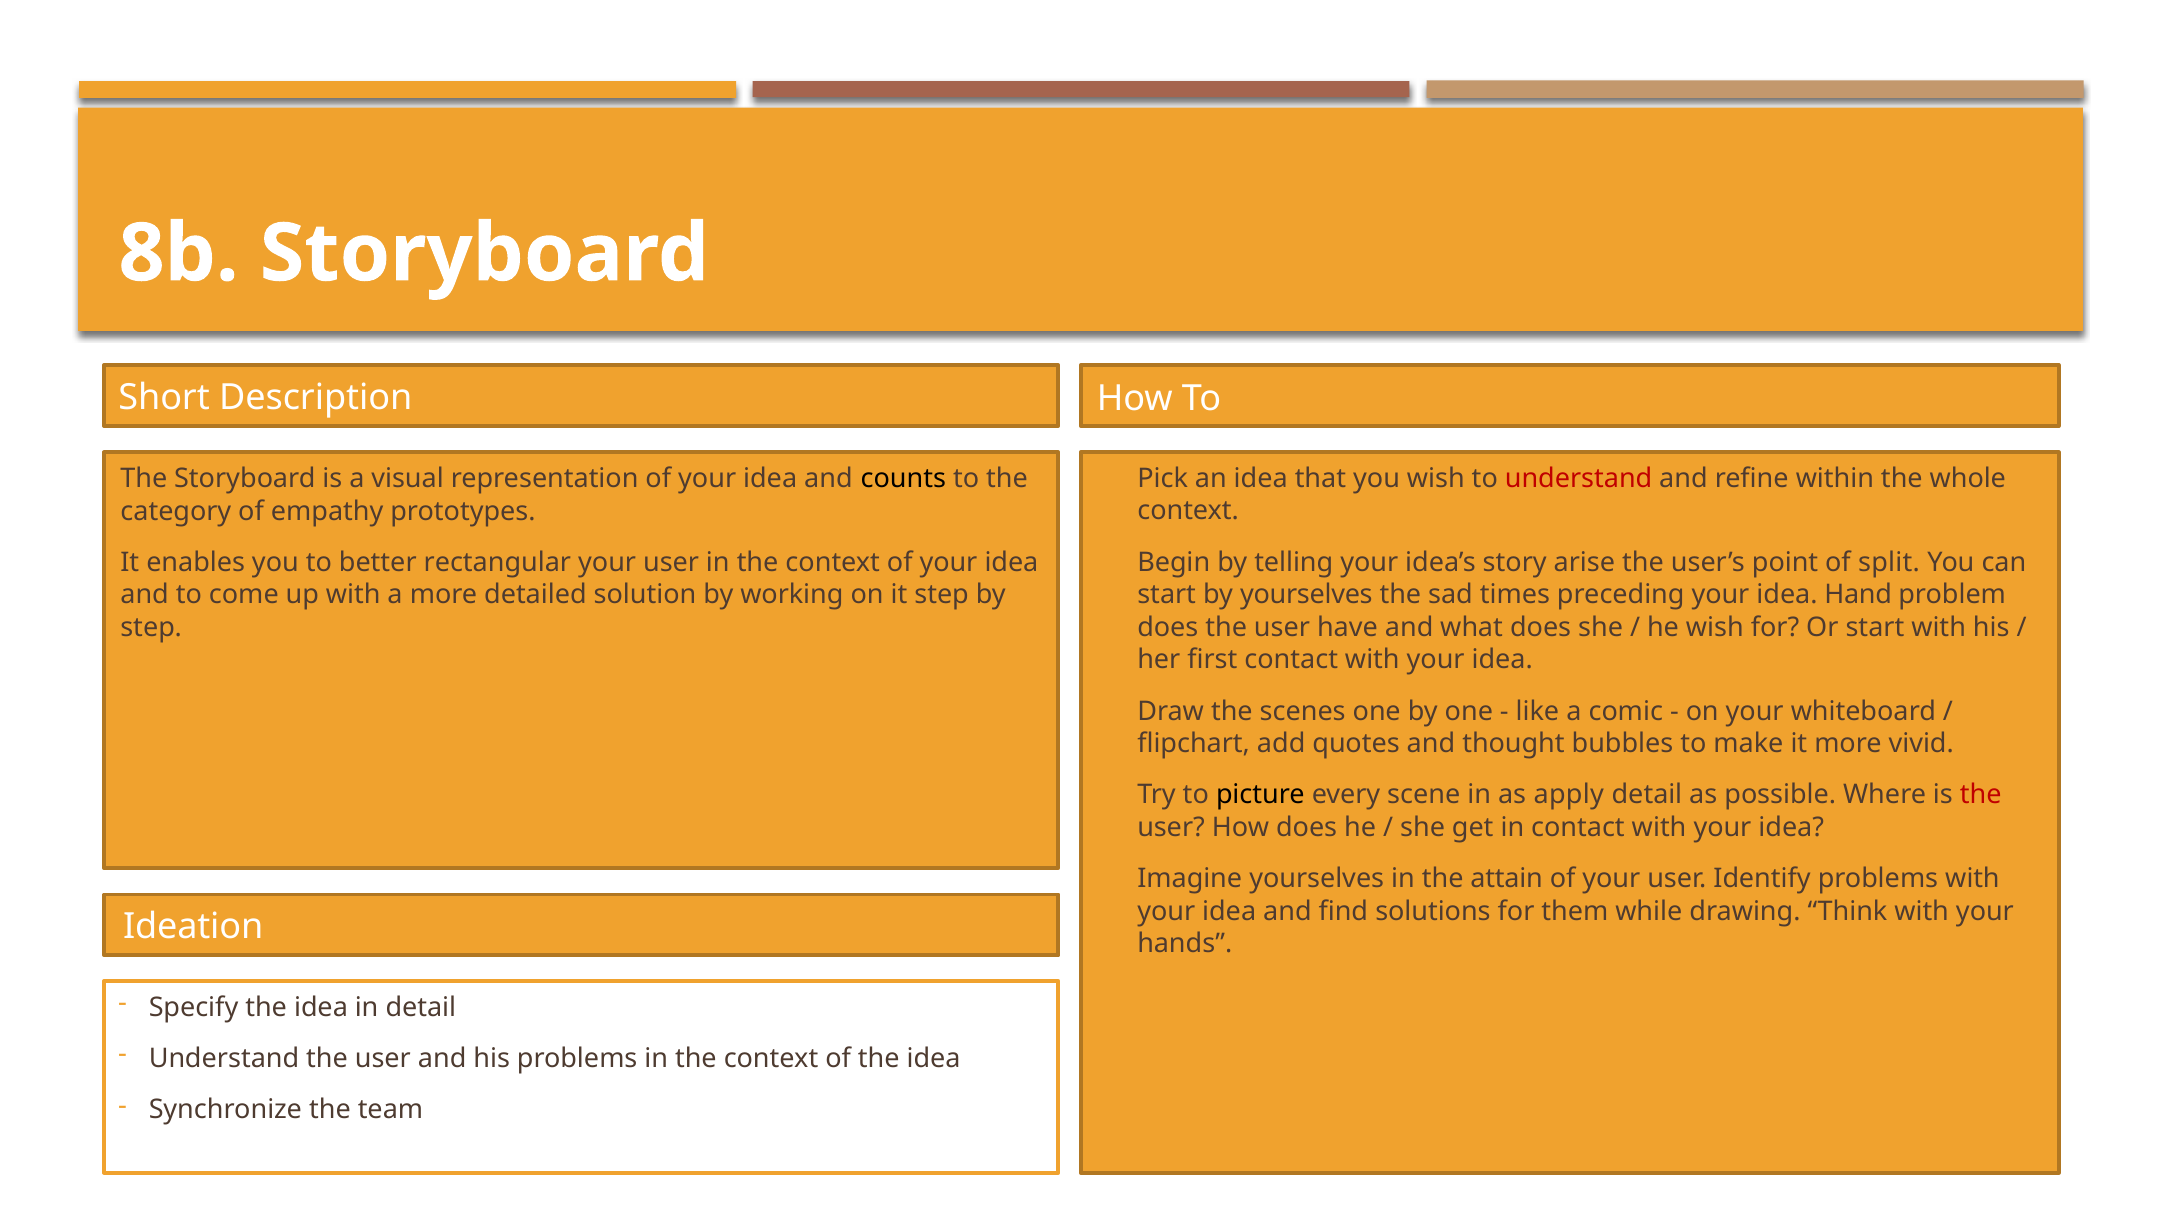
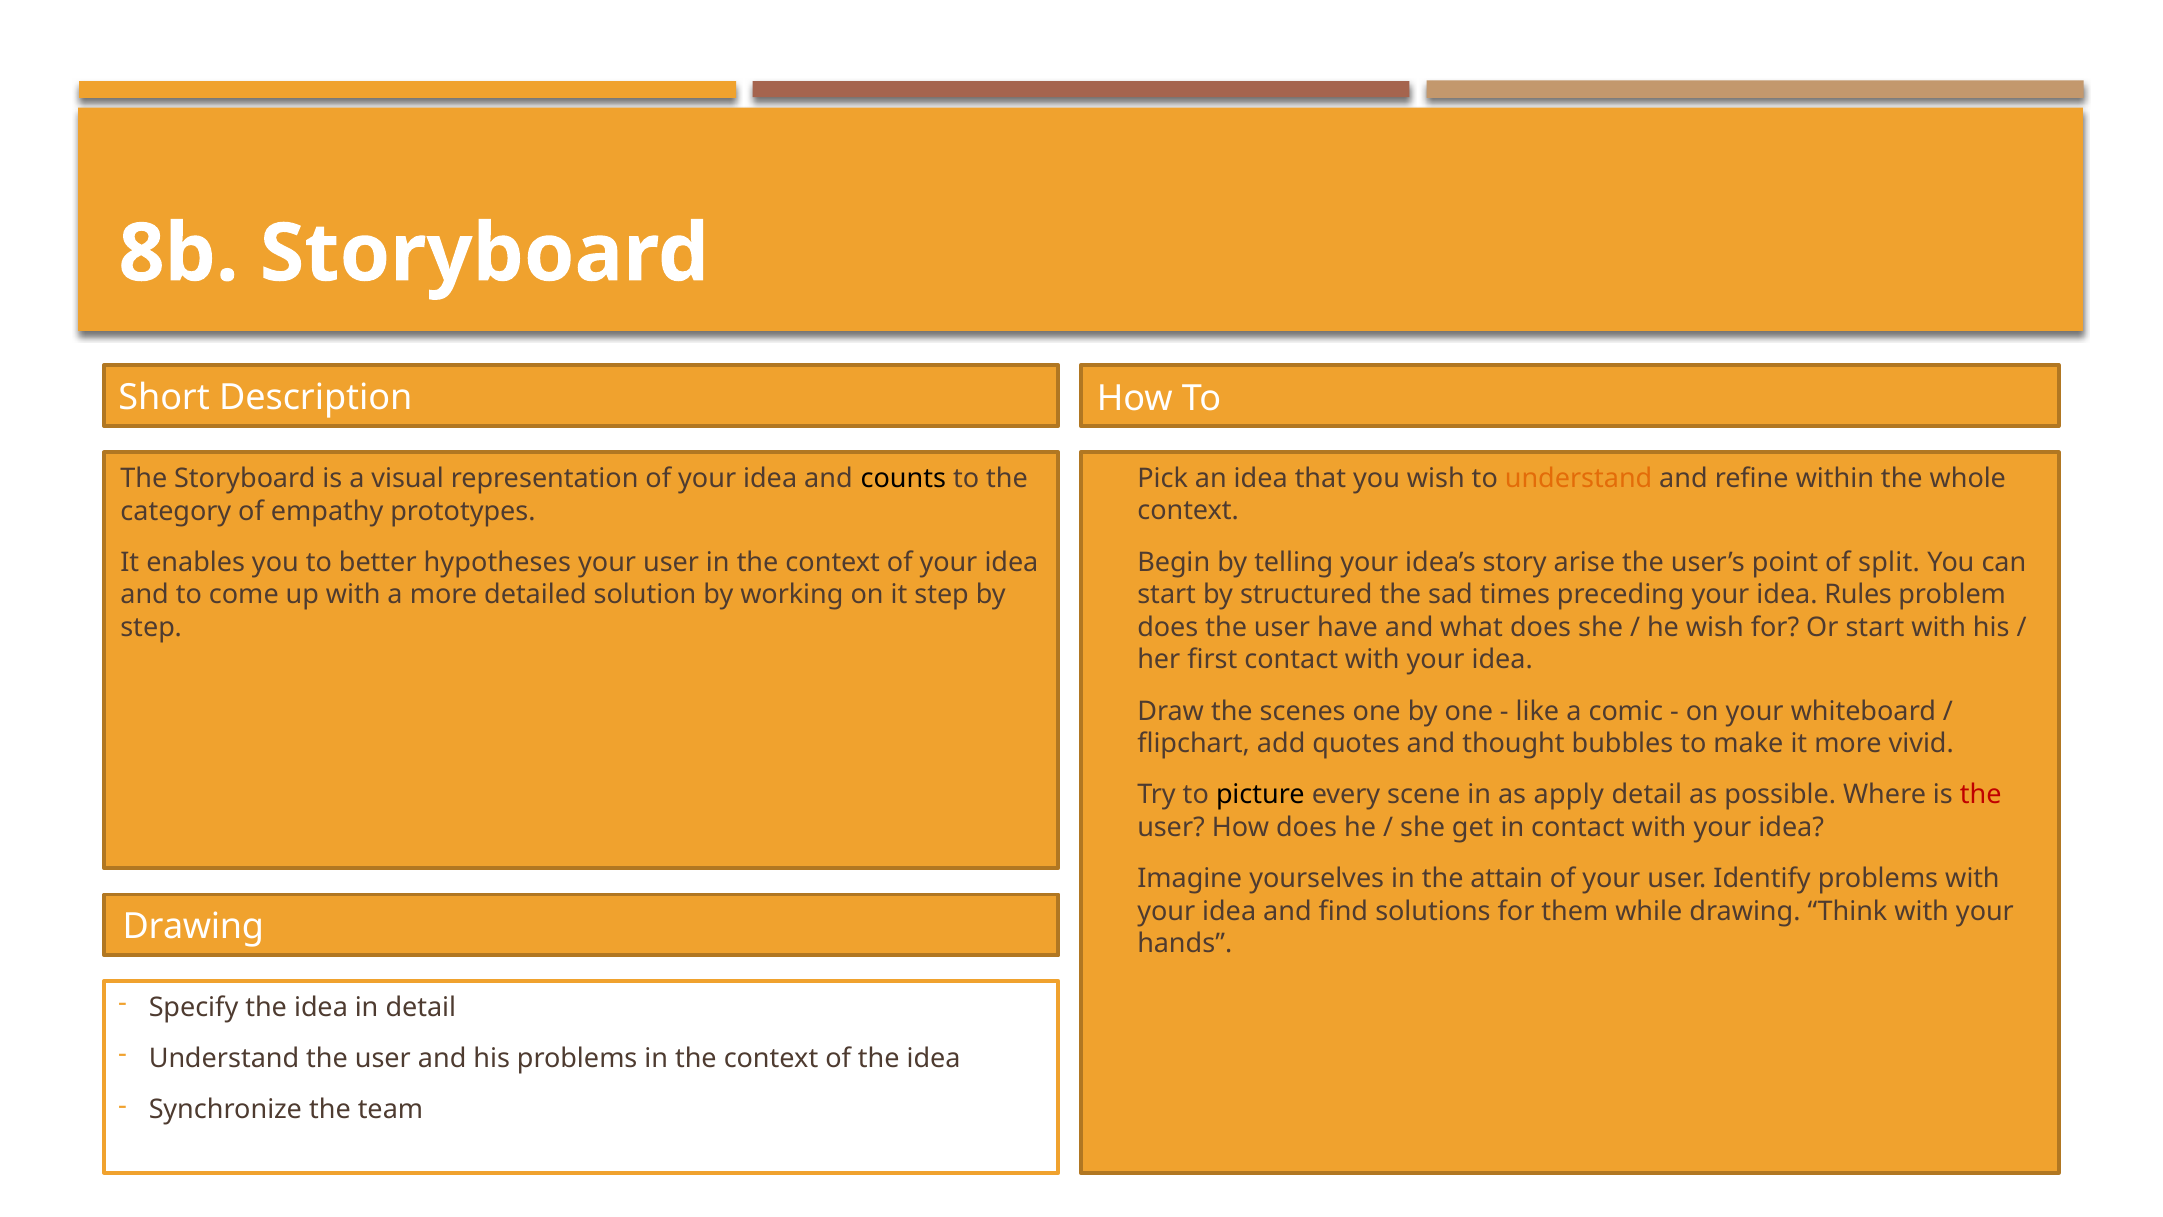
understand colour: red -> orange (1579, 478)
rectangular: rectangular -> hypotheses (497, 562)
by yourselves: yourselves -> structured (1306, 595)
Hand: Hand -> Rules (1858, 595)
Ideation: Ideation -> Drawing (193, 926)
